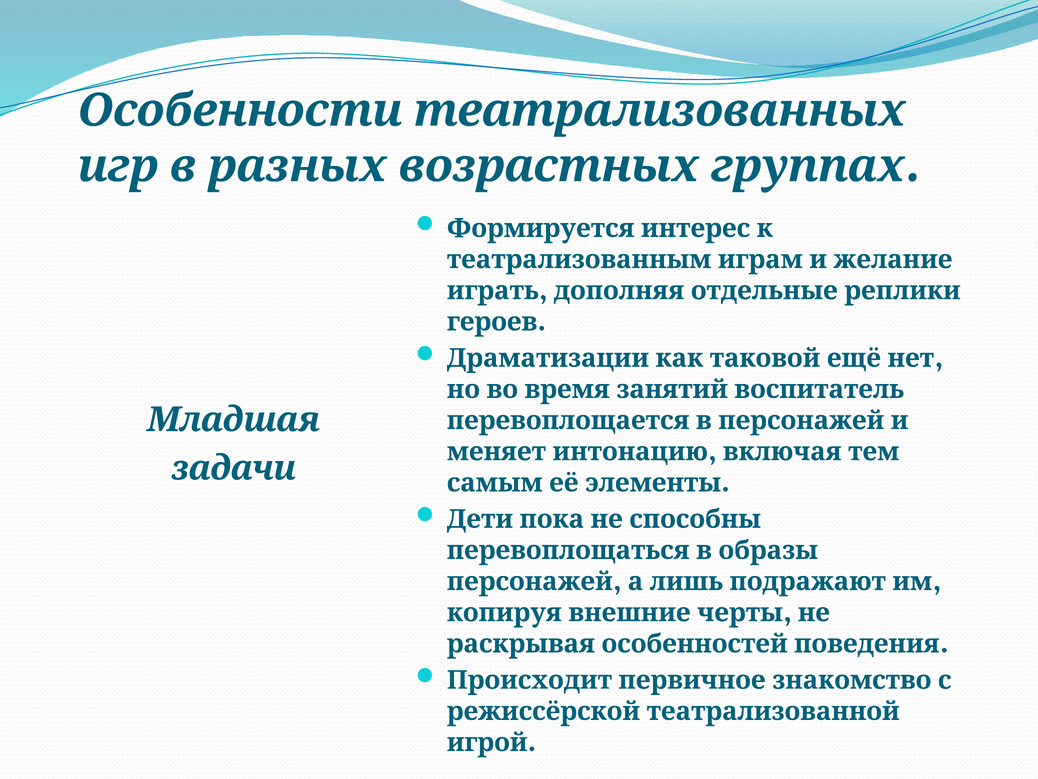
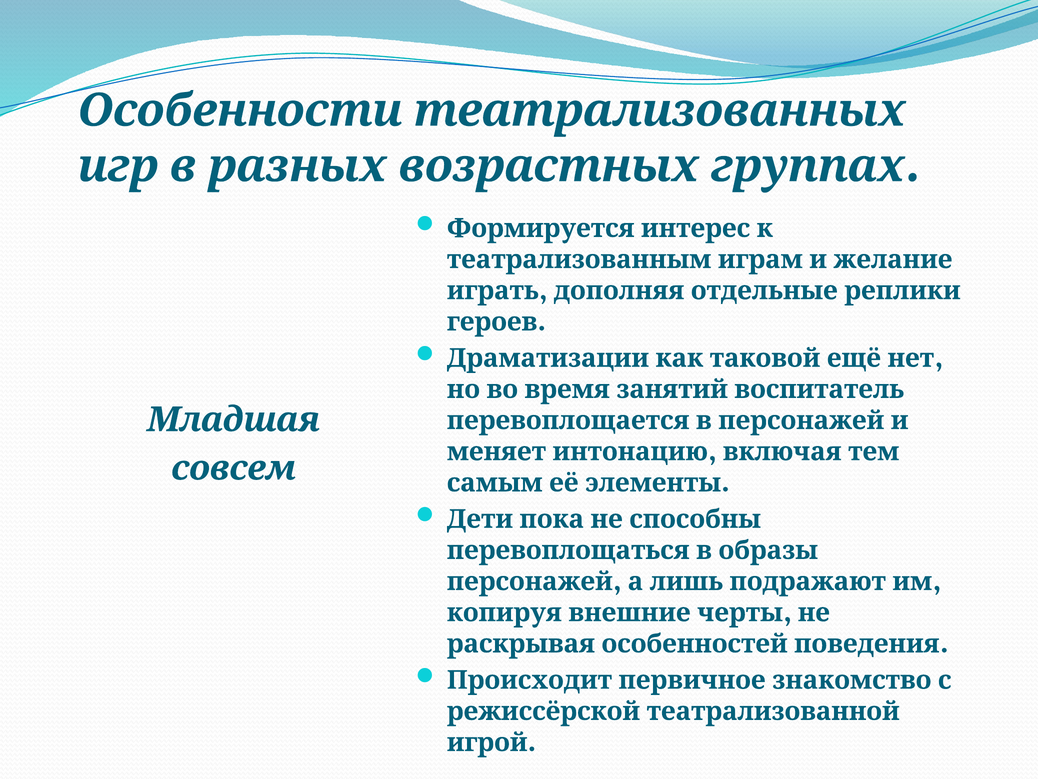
задачи: задачи -> совсем (234, 468)
